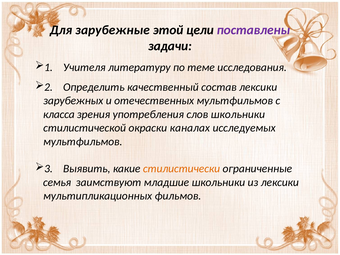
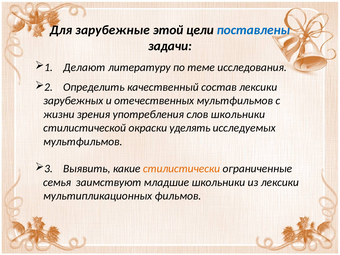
поставлены colour: purple -> blue (253, 30)
Учителя: Учителя -> Делают (84, 67)
класса: класса -> жизни (59, 114)
каналах: каналах -> уделять (190, 128)
